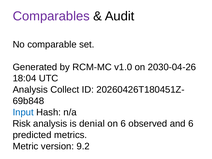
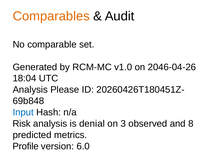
Comparables colour: purple -> orange (51, 16)
2030-04-26: 2030-04-26 -> 2046-04-26 (172, 67)
Collect: Collect -> Please (65, 90)
on 6: 6 -> 3 (123, 124)
and 6: 6 -> 8 (191, 124)
Metric: Metric -> Profile (26, 146)
9.2: 9.2 -> 6.0 (83, 146)
